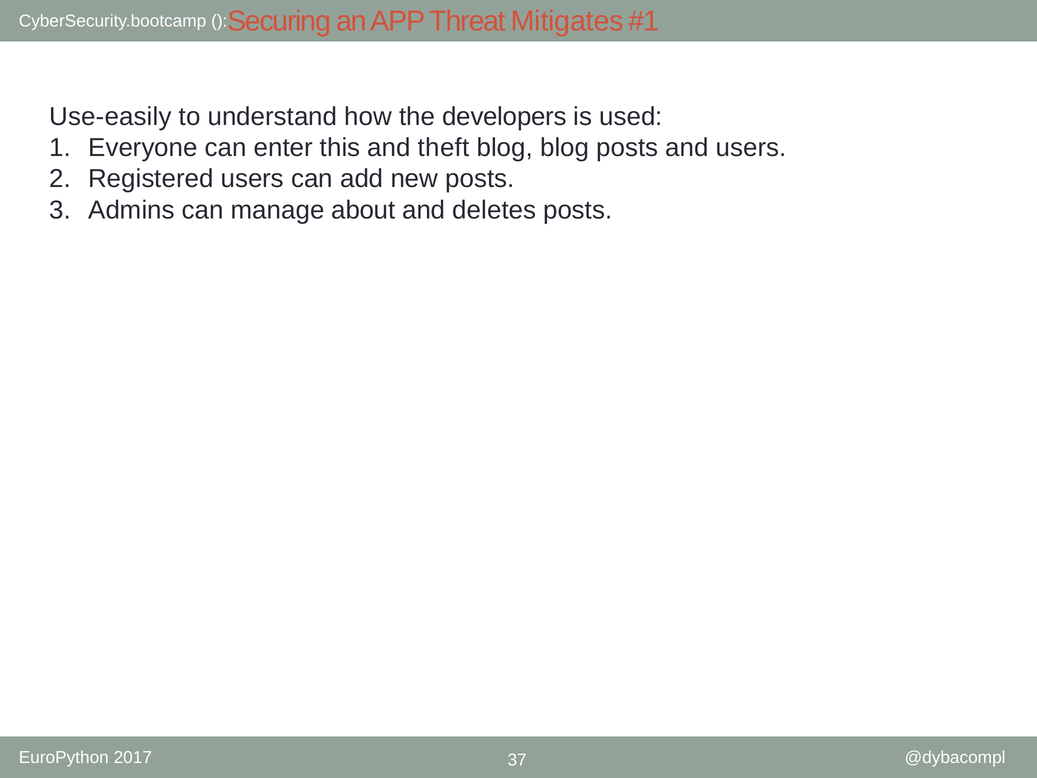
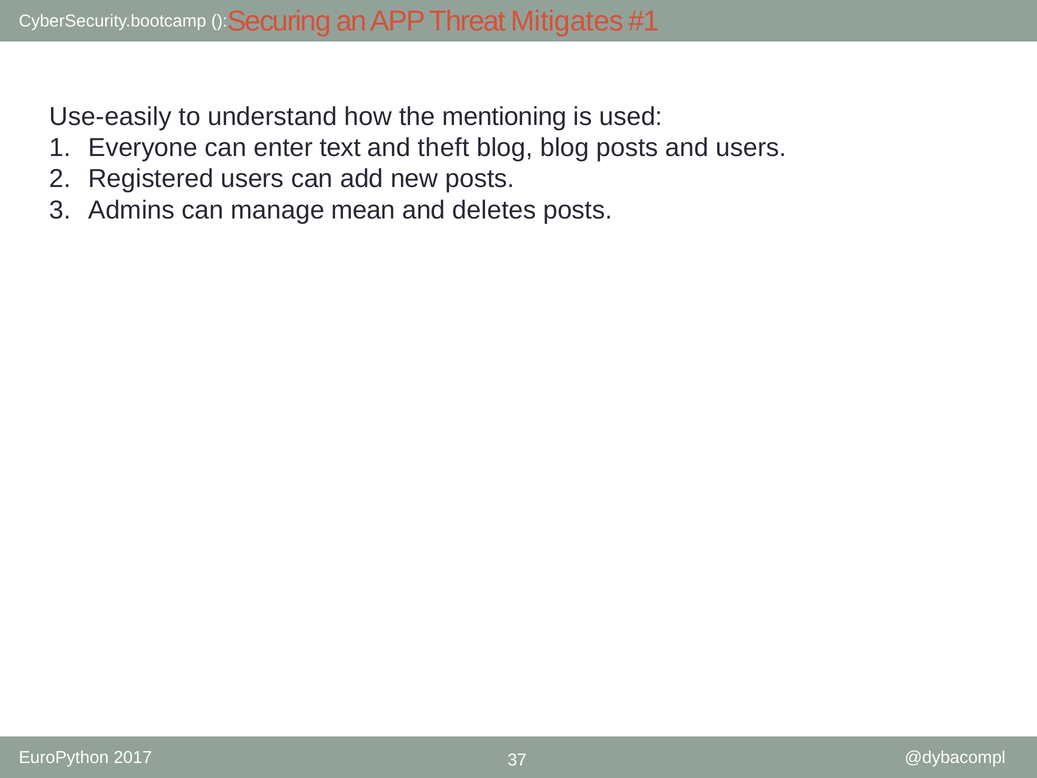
developers: developers -> mentioning (504, 117)
this: this -> text (340, 148)
about: about -> mean (363, 210)
